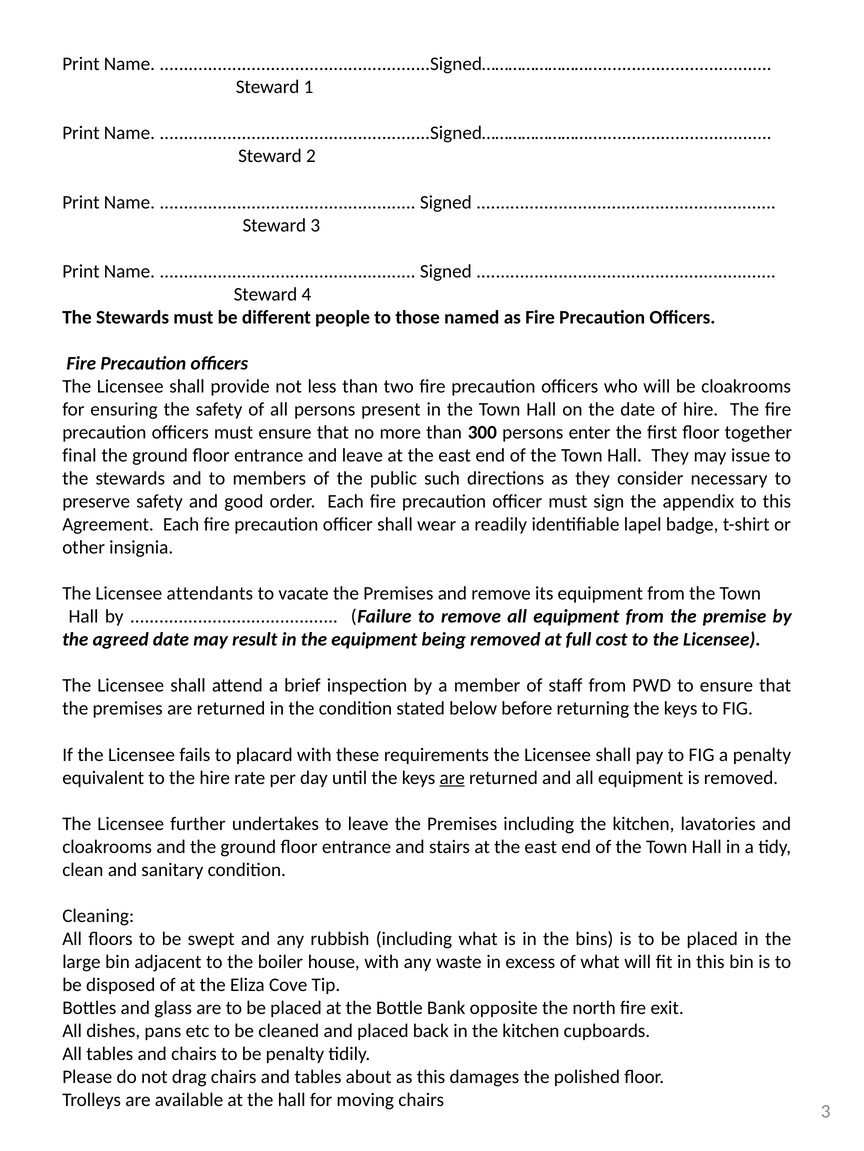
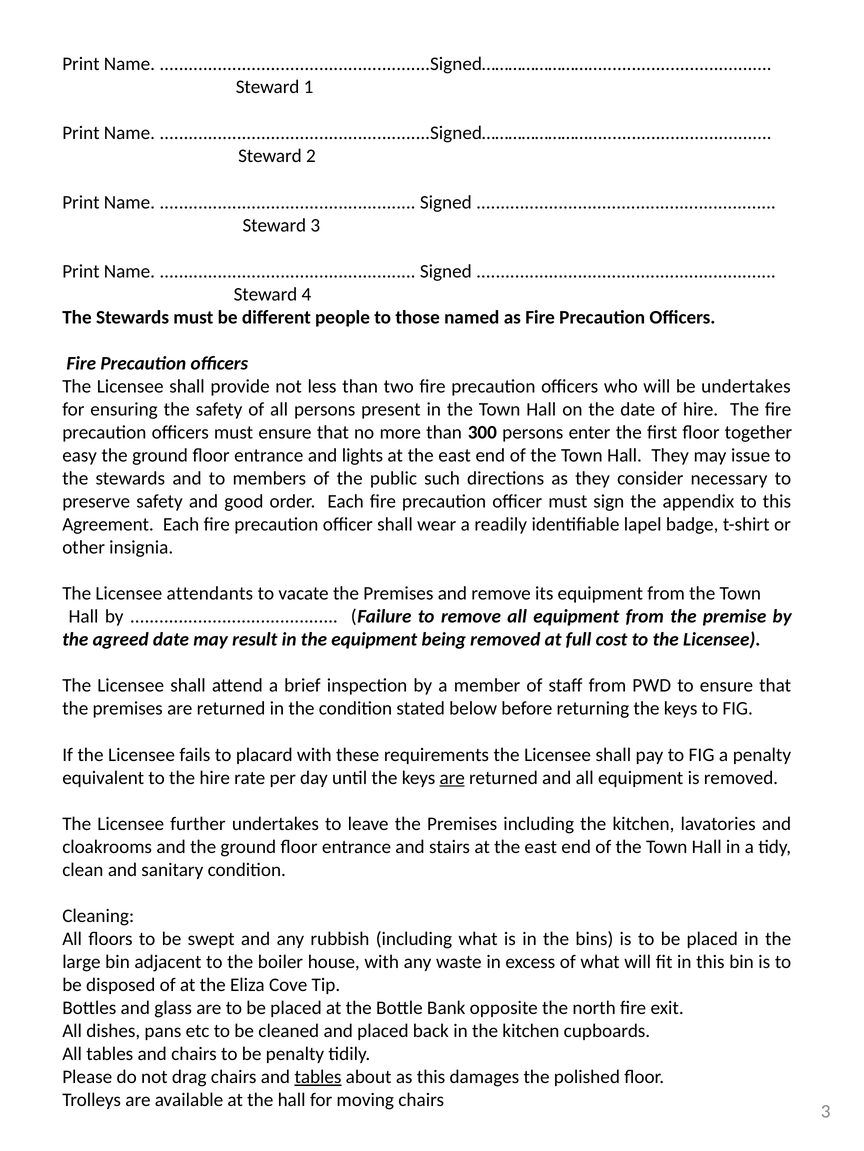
be cloakrooms: cloakrooms -> undertakes (746, 387)
final: final -> easy (80, 456)
and leave: leave -> lights (362, 456)
tables underline: none -> present (318, 1078)
